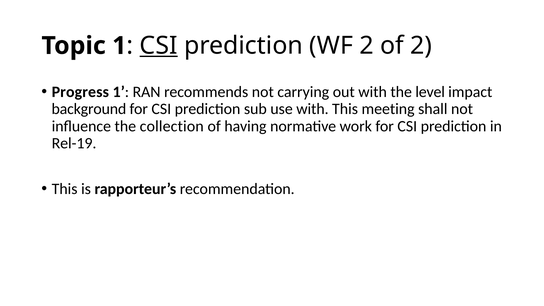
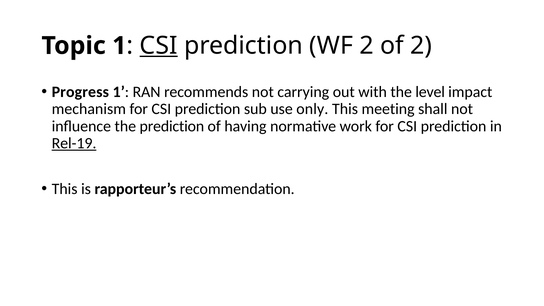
background: background -> mechanism (89, 109)
use with: with -> only (312, 109)
the collection: collection -> prediction (172, 126)
Rel-19 underline: none -> present (74, 143)
